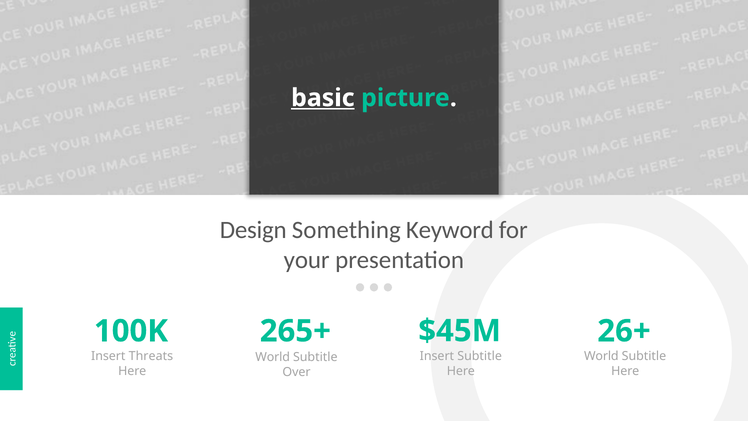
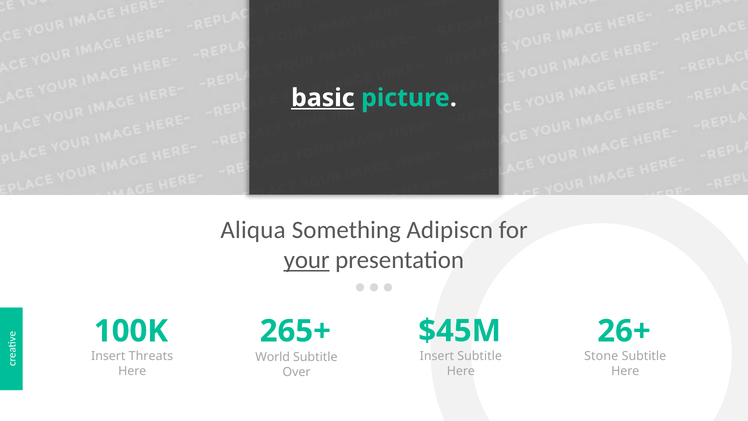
Design: Design -> Aliqua (253, 230)
Keyword: Keyword -> Adipiscn (450, 230)
your underline: none -> present (307, 260)
World: World -> Stone (601, 356)
